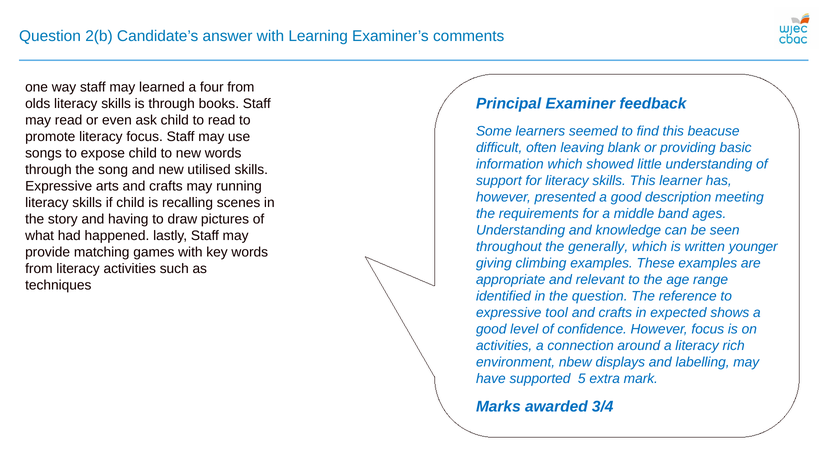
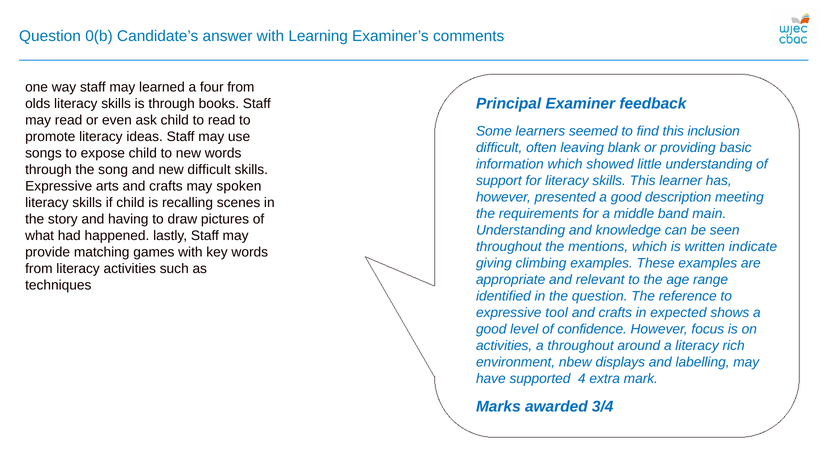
2(b: 2(b -> 0(b (99, 36)
beacuse: beacuse -> inclusion (714, 131)
literacy focus: focus -> ideas (145, 137)
new utilised: utilised -> difficult (209, 170)
running: running -> spoken (239, 186)
ages: ages -> main (709, 214)
generally: generally -> mentions (598, 247)
younger: younger -> indicate (753, 247)
a connection: connection -> throughout (581, 346)
5: 5 -> 4 (582, 379)
